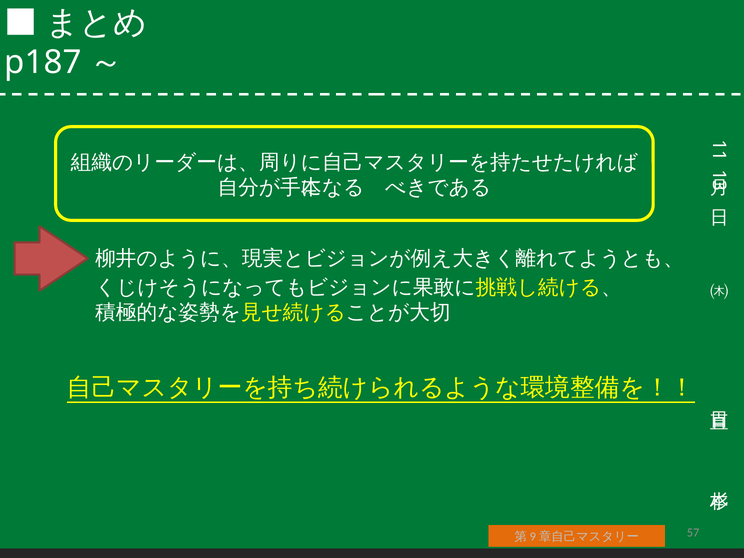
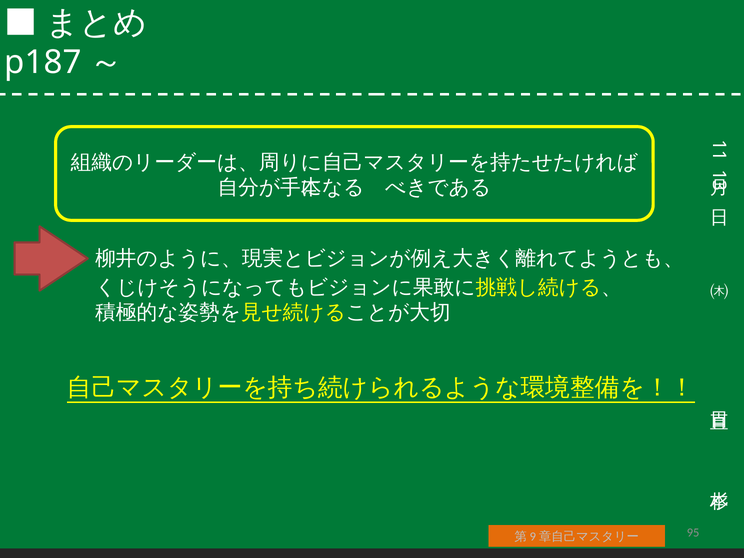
57: 57 -> 95 (693, 533)
